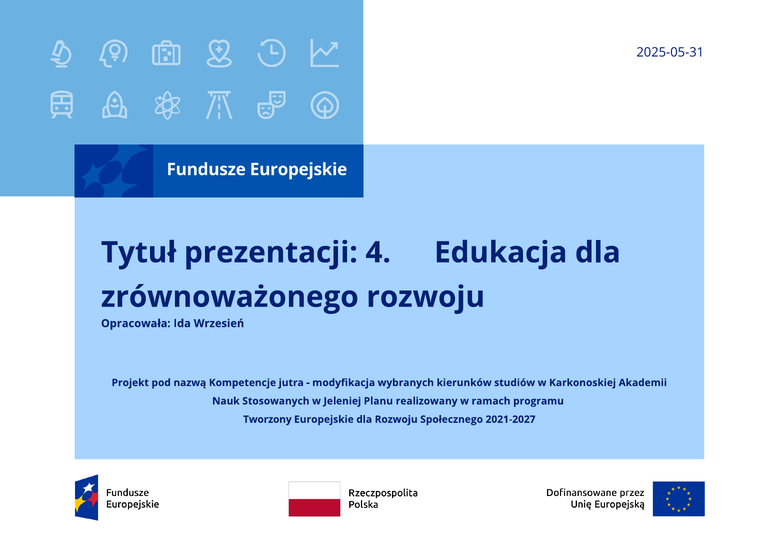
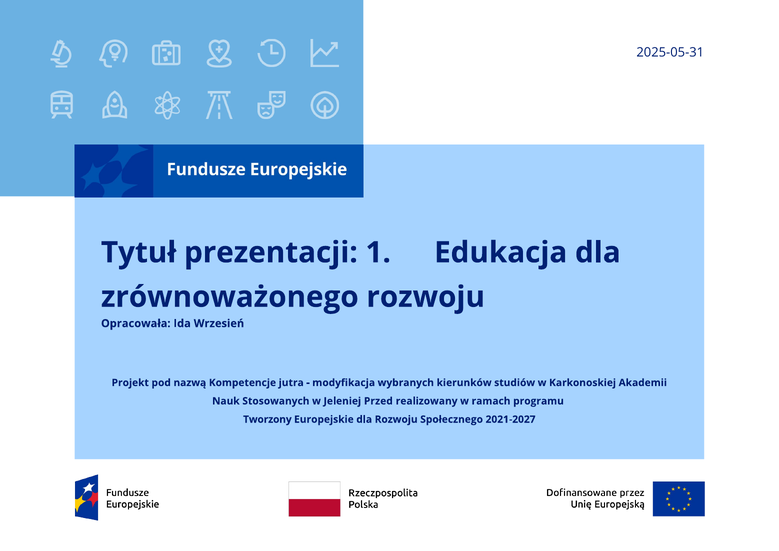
4: 4 -> 1 (378, 252)
Planu: Planu -> Przed (378, 401)
